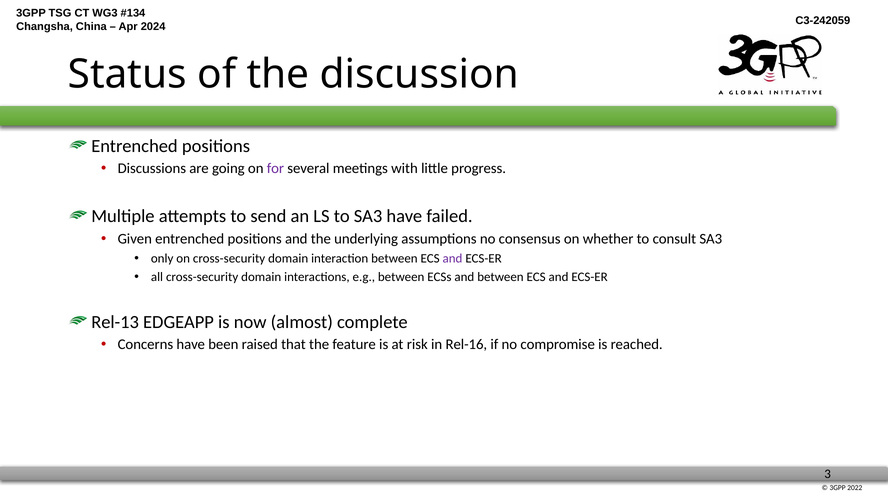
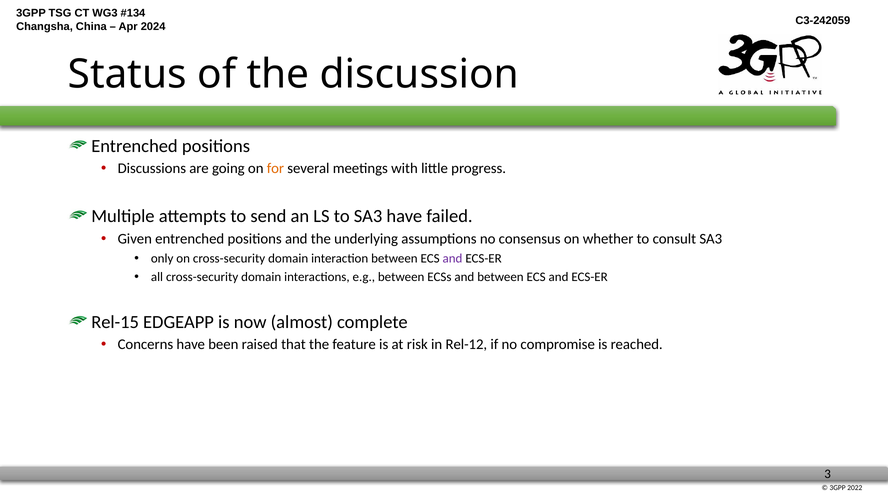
for colour: purple -> orange (275, 169)
Rel-13: Rel-13 -> Rel-15 (115, 322)
Rel-16: Rel-16 -> Rel-12 (466, 345)
